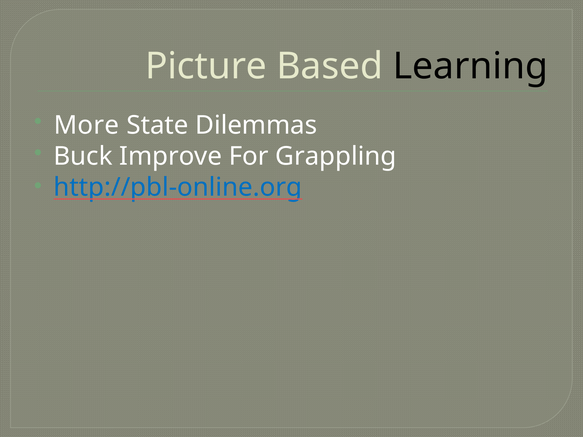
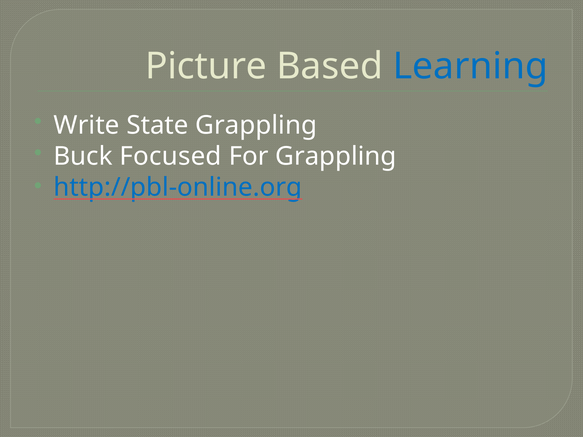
Learning colour: black -> blue (470, 66)
More: More -> Write (87, 125)
State Dilemmas: Dilemmas -> Grappling (256, 125)
Improve: Improve -> Focused (171, 156)
